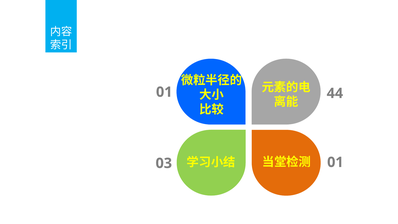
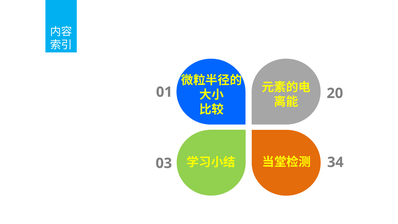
44: 44 -> 20 (335, 93)
03 01: 01 -> 34 (335, 162)
